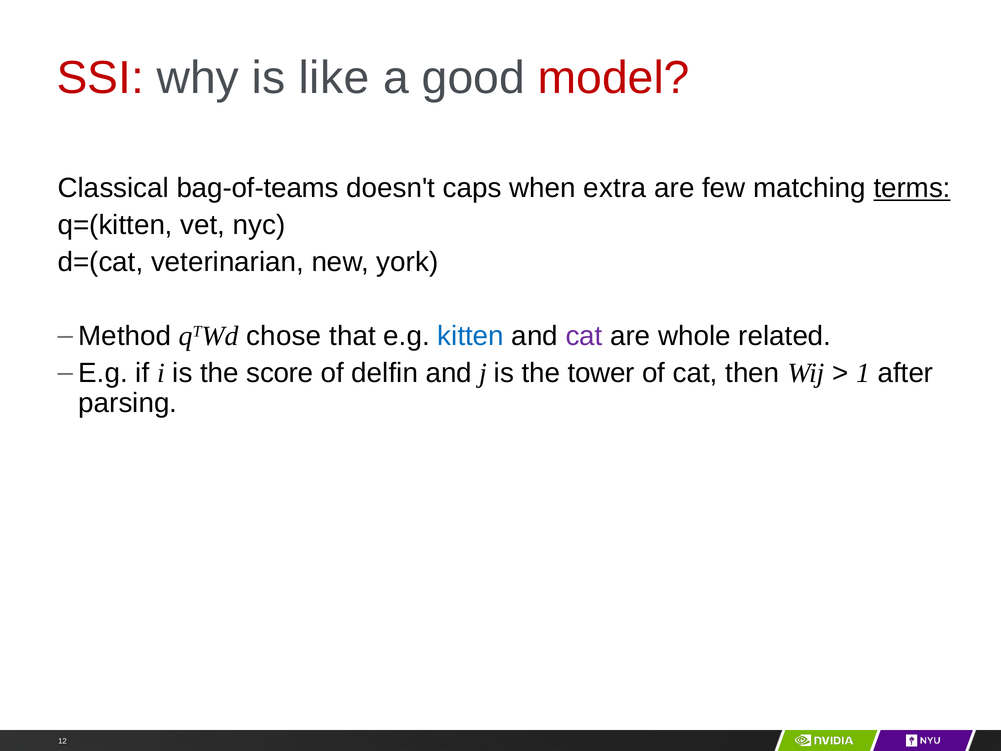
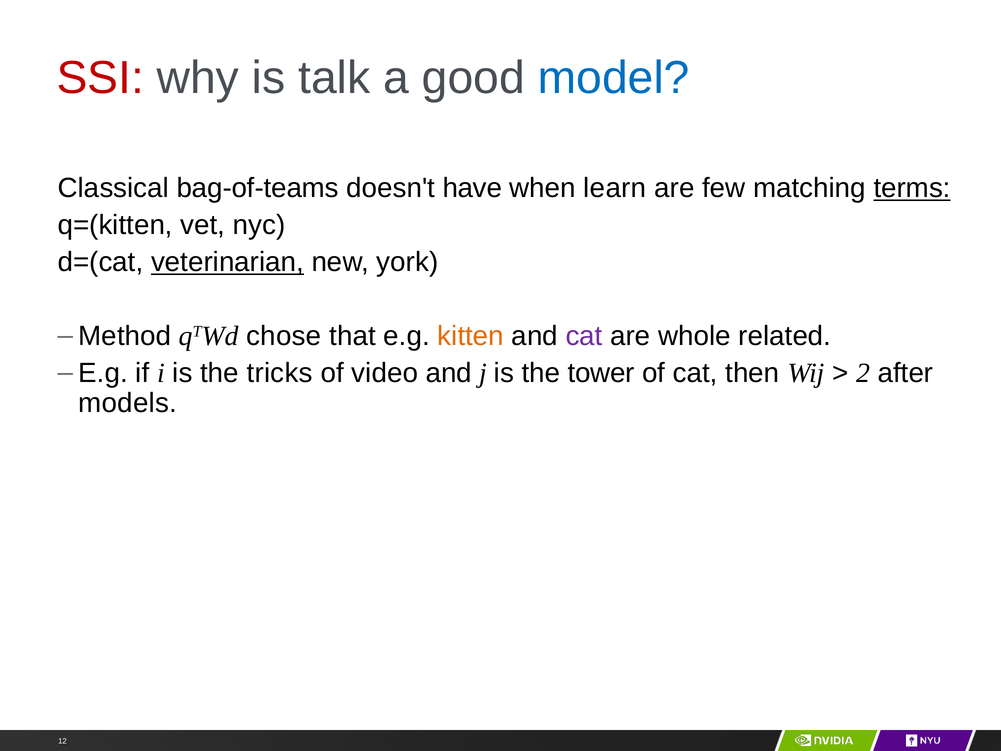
like: like -> talk (334, 78)
model colour: red -> blue (614, 78)
caps: caps -> have (472, 188)
extra: extra -> learn (615, 188)
veterinarian underline: none -> present (228, 262)
kitten colour: blue -> orange (471, 336)
score: score -> tricks (280, 373)
delfin: delfin -> video (385, 373)
1: 1 -> 2 (863, 373)
parsing: parsing -> models (128, 403)
